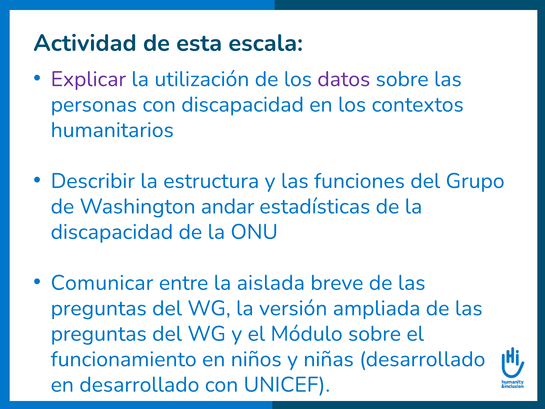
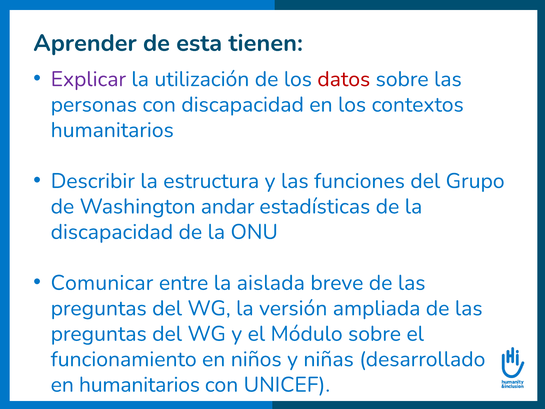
Actividad: Actividad -> Aprender (85, 43)
escala: escala -> tienen (266, 43)
datos colour: purple -> red (344, 79)
en desarrollado: desarrollado -> humanitarios (139, 384)
